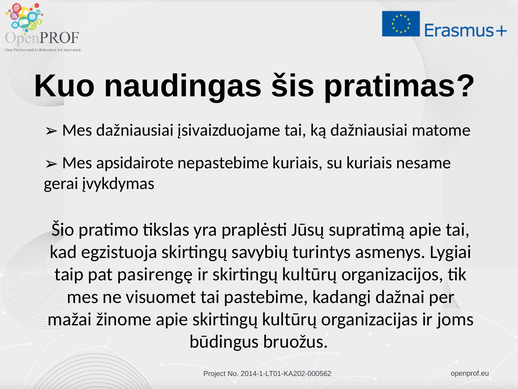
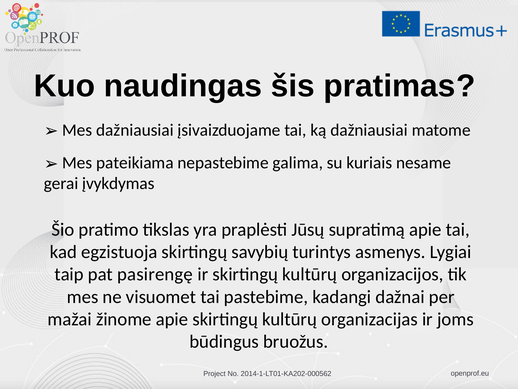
apsidairote: apsidairote -> pateikiama (135, 163)
nepastebime kuriais: kuriais -> galima (298, 163)
